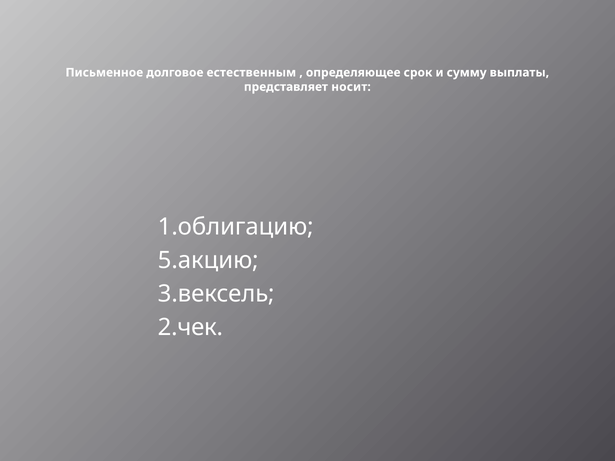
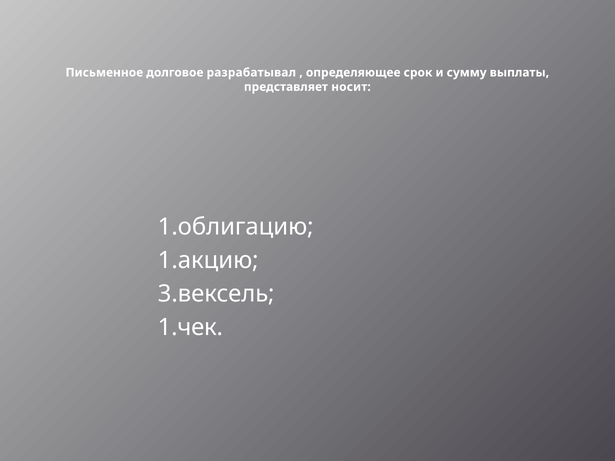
естественным: естественным -> разрабатывал (251, 73)
5.акцию: 5.акцию -> 1.акцию (208, 261)
2.чек: 2.чек -> 1.чек (190, 328)
